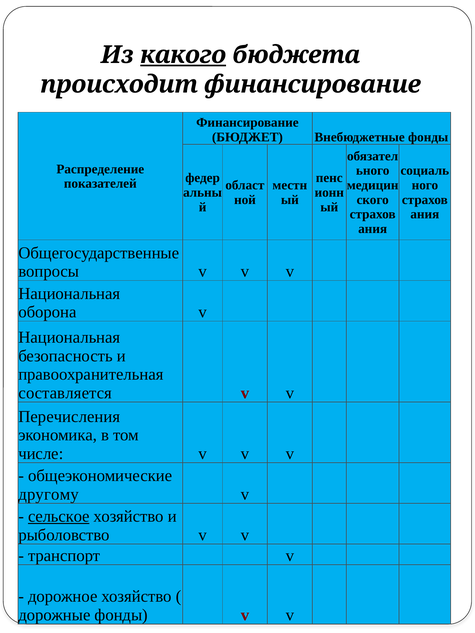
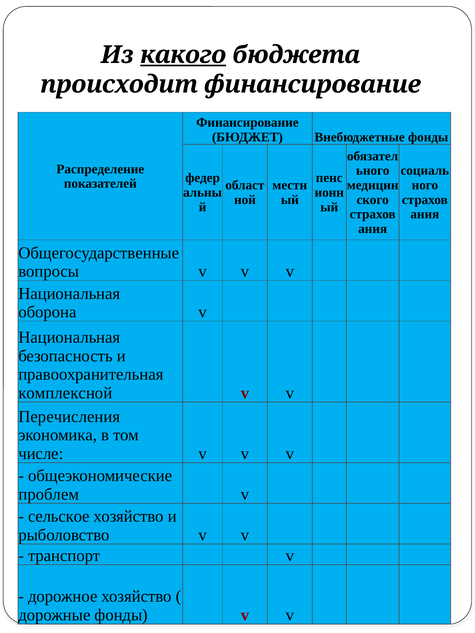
составляется: составляется -> комплексной (65, 393)
другому: другому -> проблем (49, 495)
сельское underline: present -> none (59, 517)
